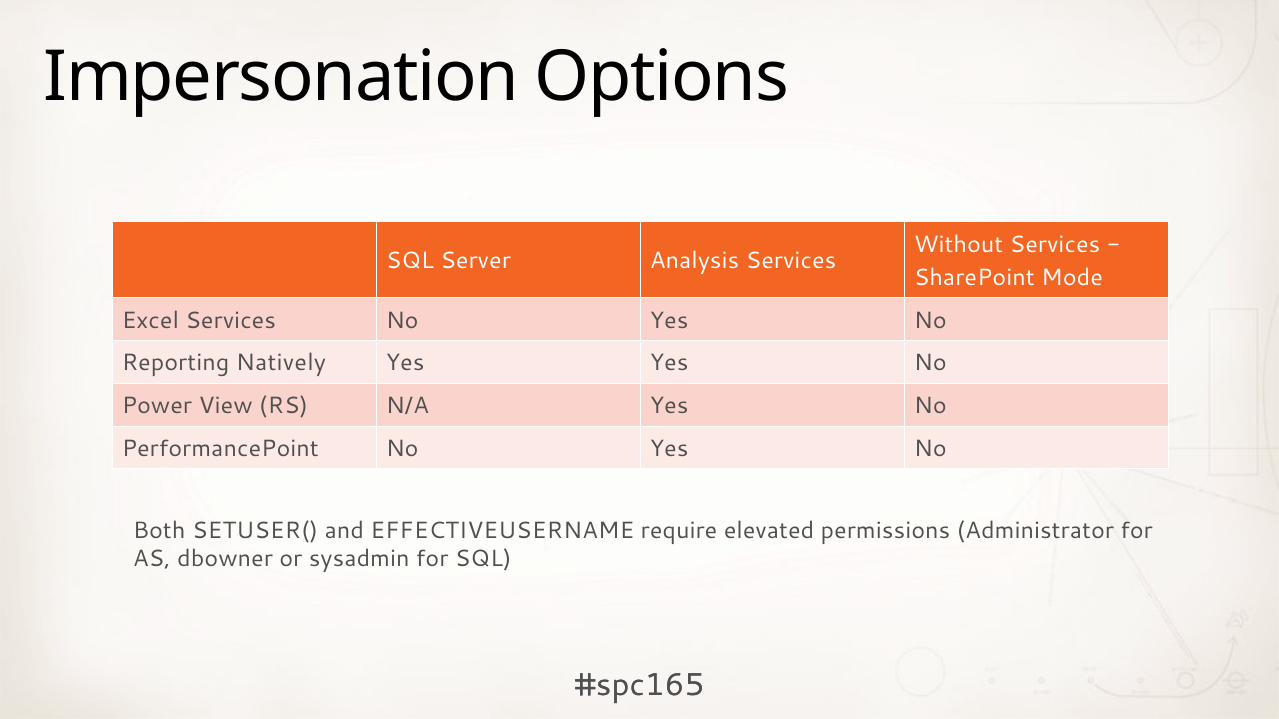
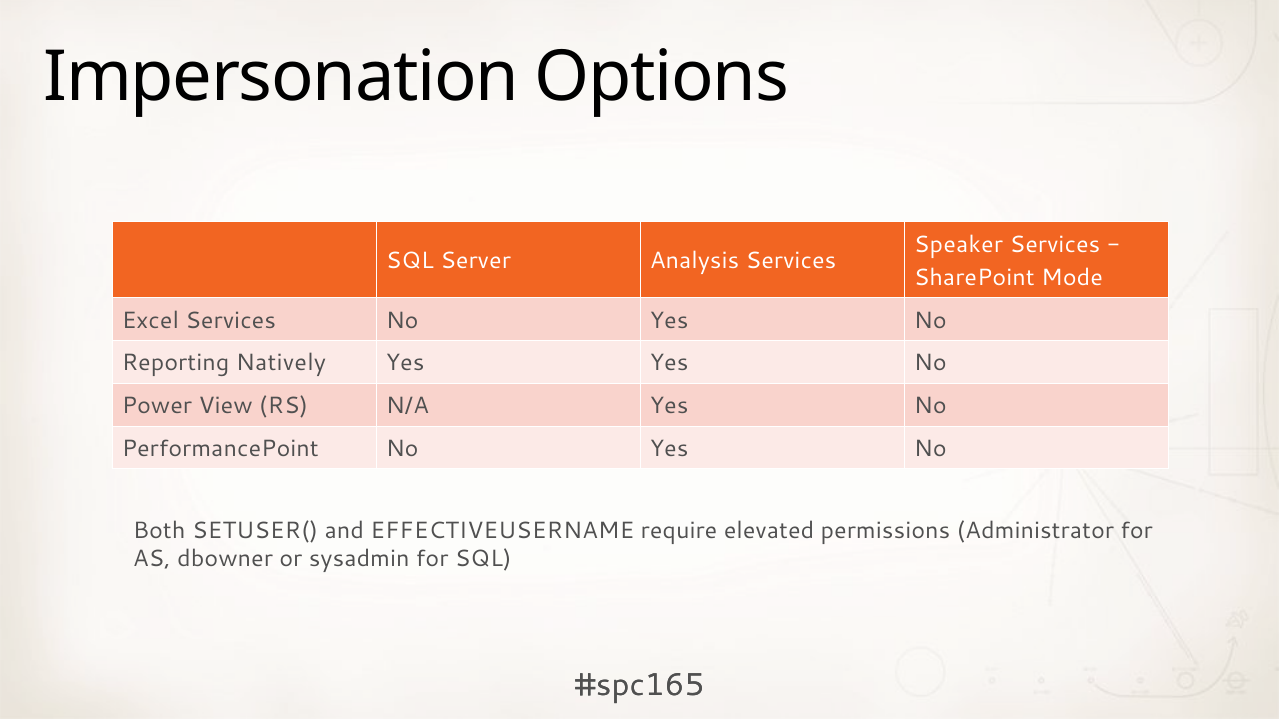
Without: Without -> Speaker (958, 245)
